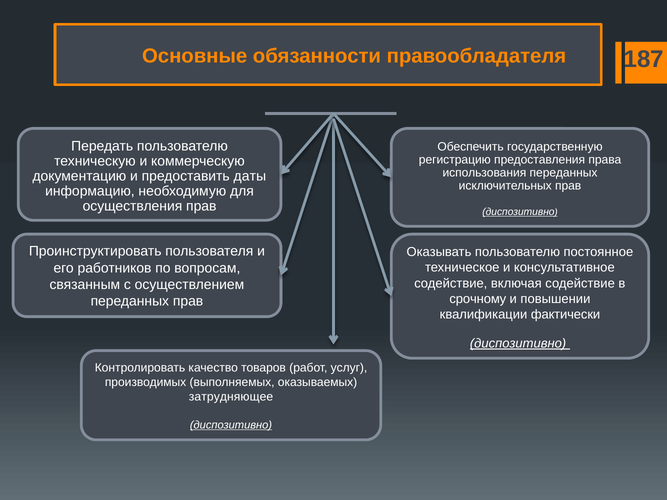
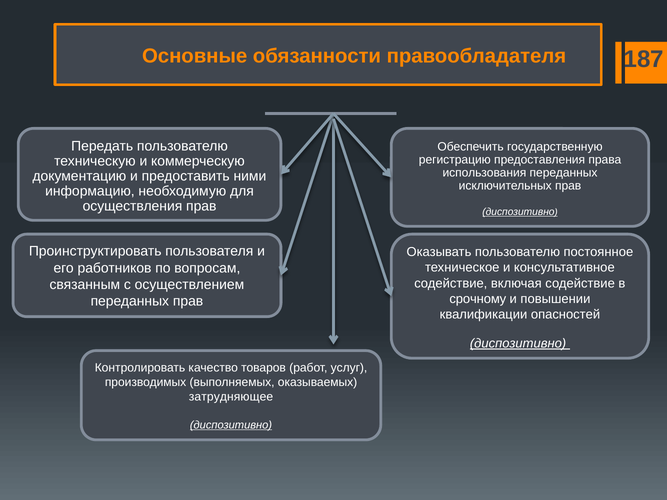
даты: даты -> ними (250, 176)
фактически: фактически -> опасностей (566, 315)
